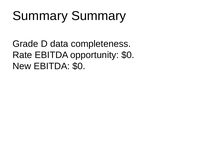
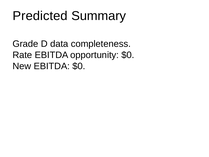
Summary: Summary -> Predicted (40, 16)
